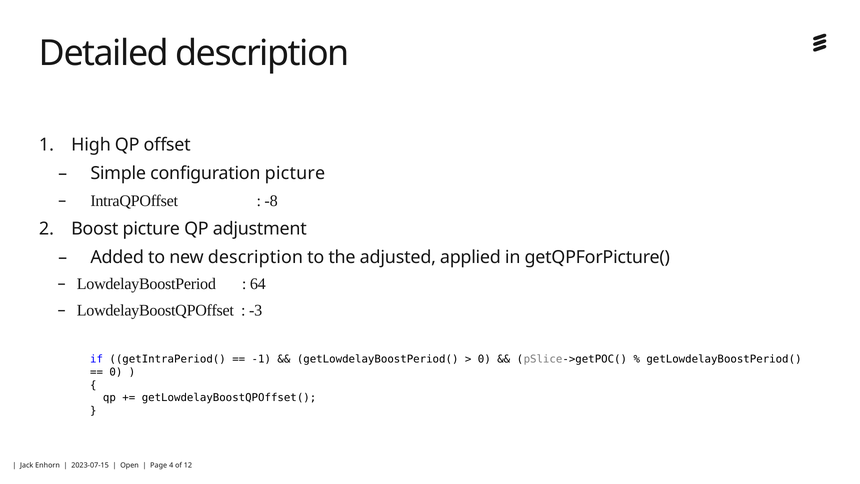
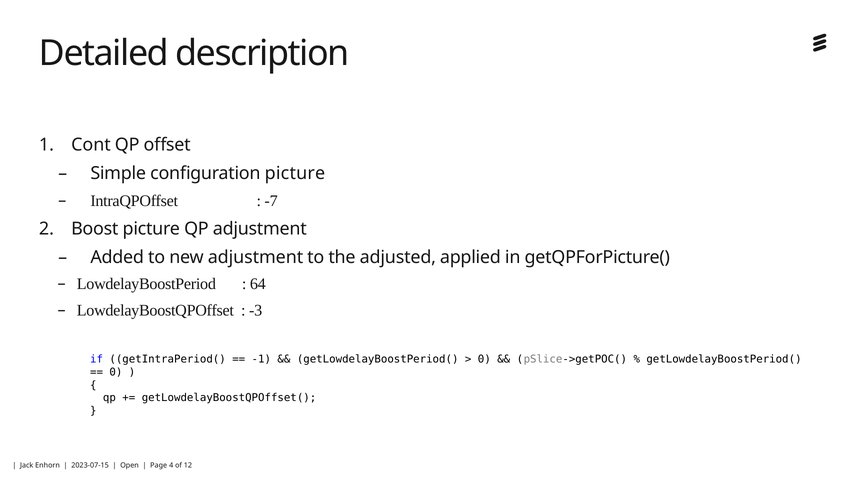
High: High -> Cont (91, 145)
-8: -8 -> -7 (271, 201)
new description: description -> adjustment (256, 257)
